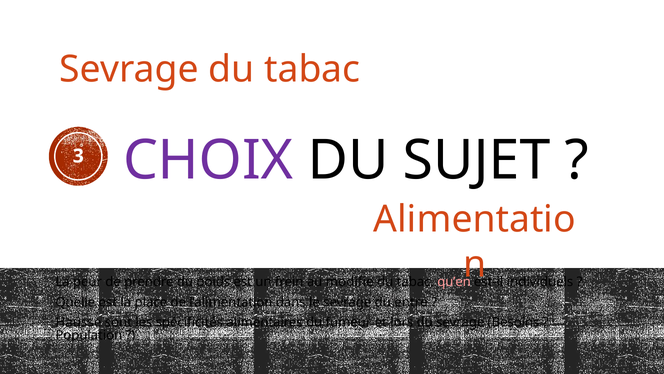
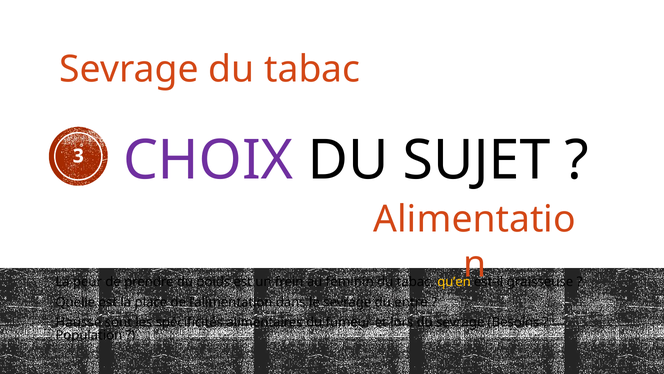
modifie: modifie -> féminin (350, 282)
qu’en colour: pink -> yellow (454, 282)
individuels: individuels -> graisseuse (540, 282)
